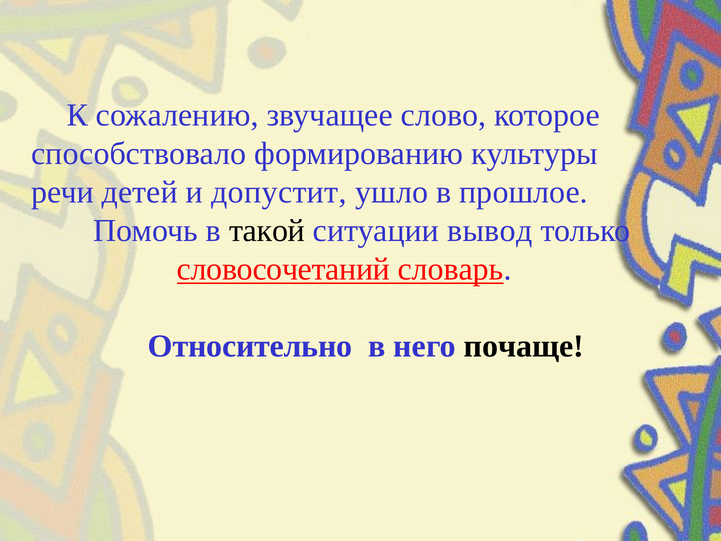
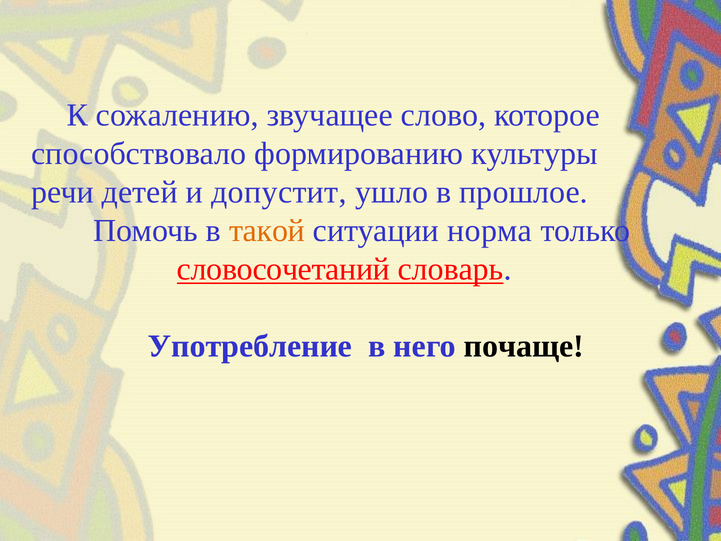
такой colour: black -> orange (267, 231)
вывод: вывод -> норма (490, 231)
Относительно: Относительно -> Употребление (250, 346)
